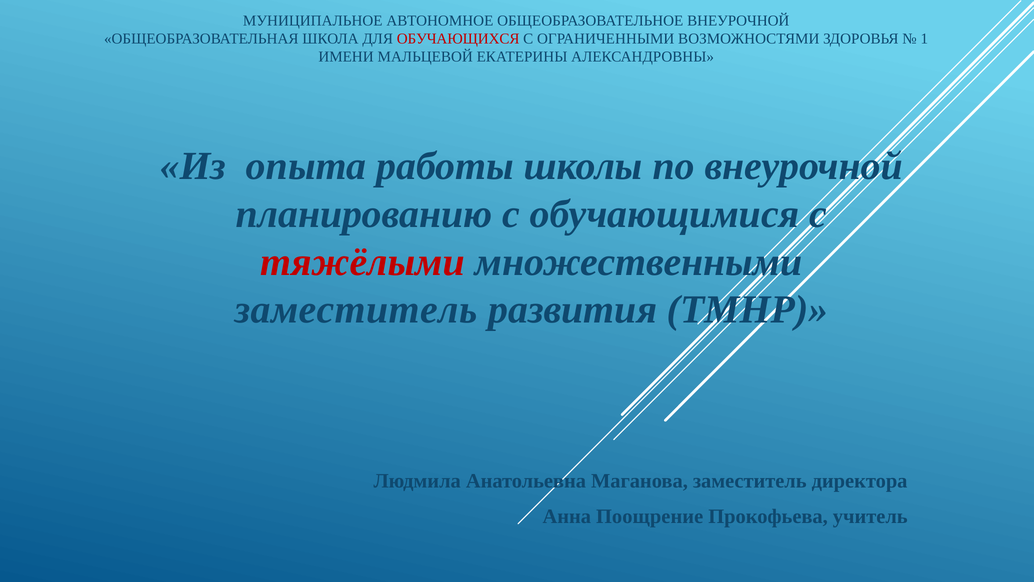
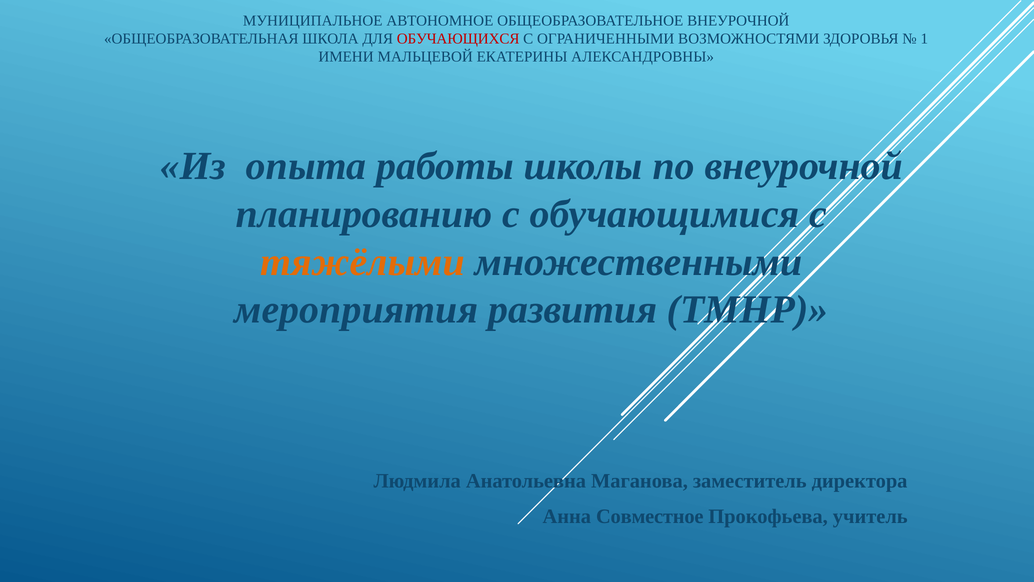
тяжёлыми colour: red -> orange (363, 262)
заместитель: заместитель -> мероприятия (356, 310)
Поощрение: Поощрение -> Совместное (650, 516)
